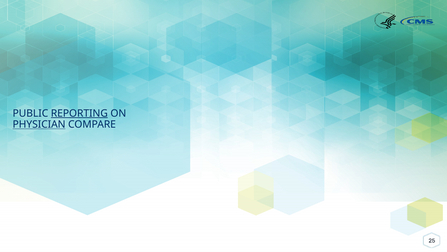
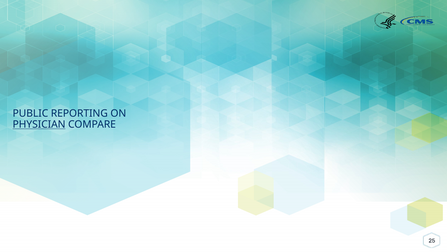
REPORTING underline: present -> none (79, 113)
